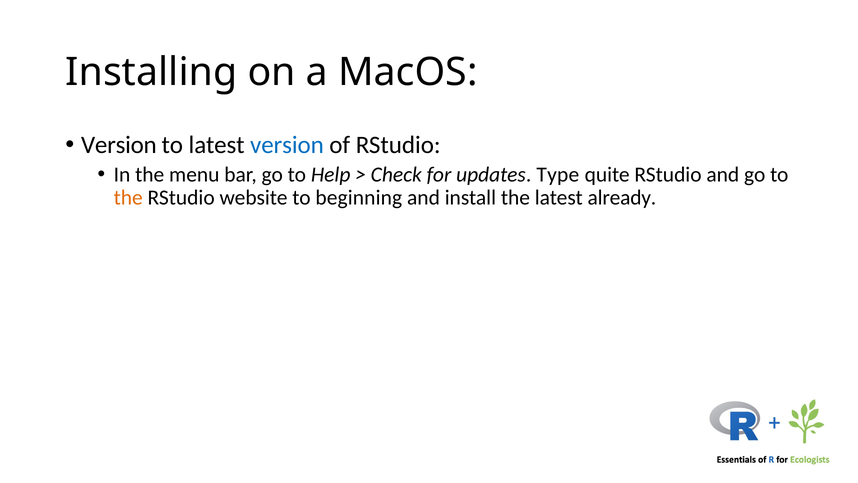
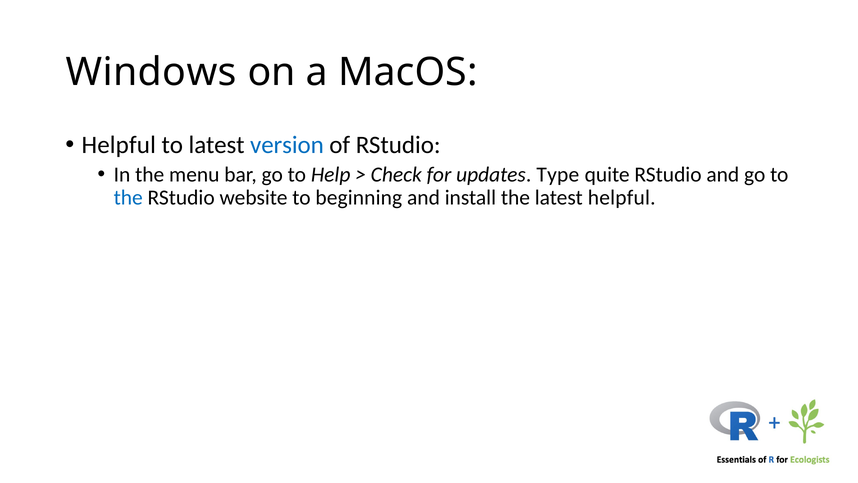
Installing: Installing -> Windows (151, 72)
Version: Version -> Helpful (119, 145)
the colour: orange -> blue (128, 198)
latest already: already -> helpful (622, 198)
